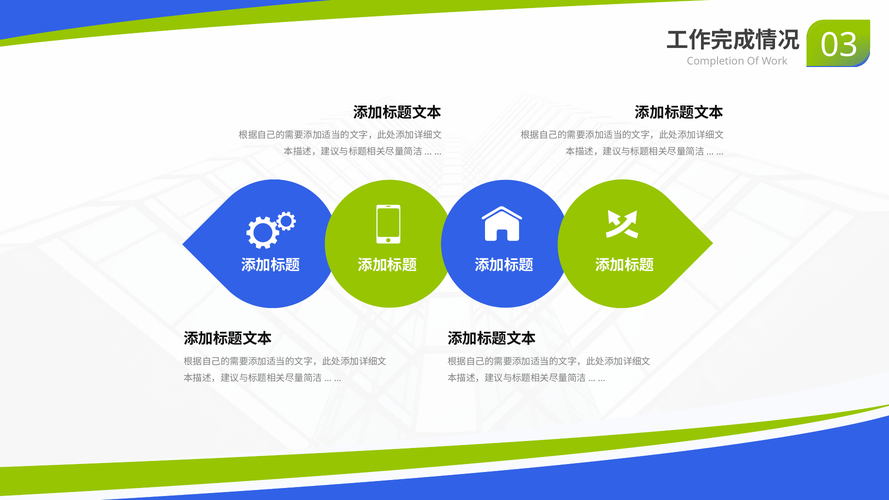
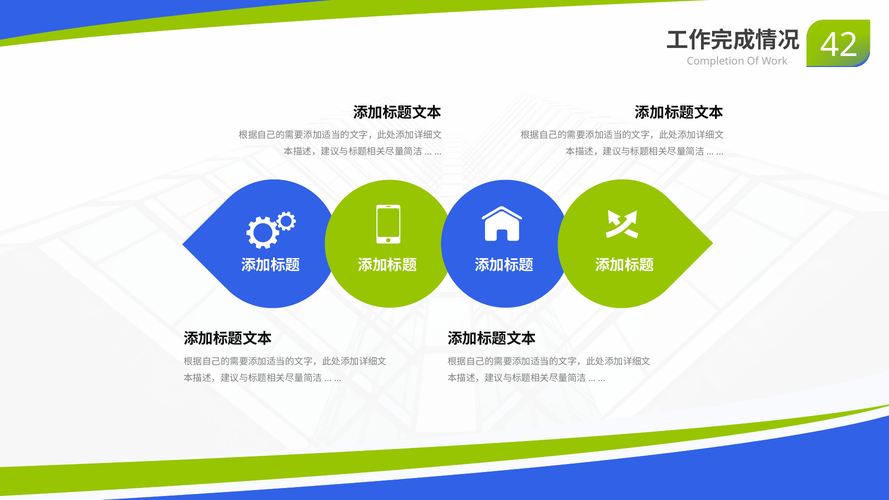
03: 03 -> 42 (839, 45)
